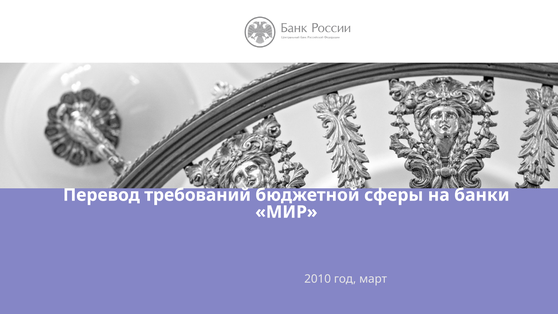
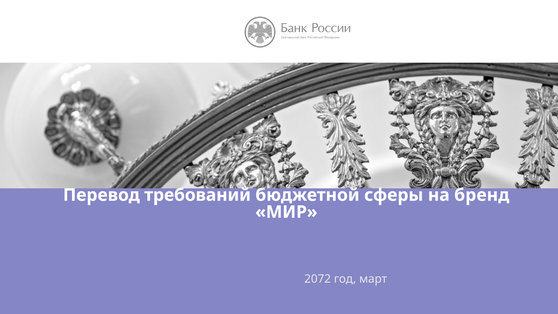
банки: банки -> бренд (482, 195)
2010: 2010 -> 2072 (318, 279)
